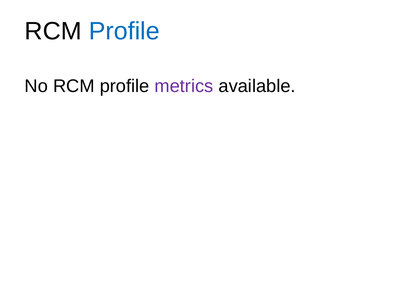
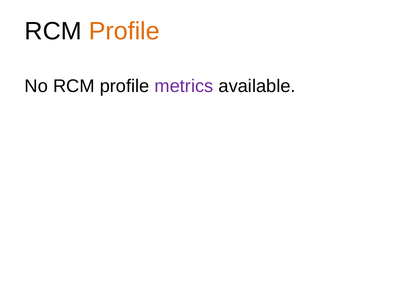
Profile colour: blue -> orange (124, 31)
